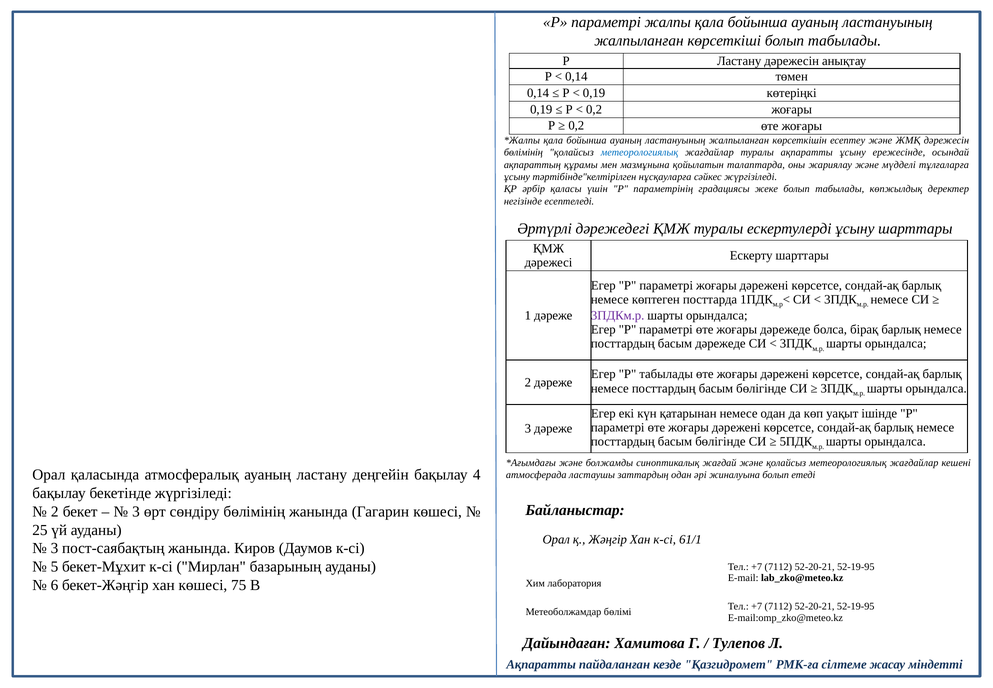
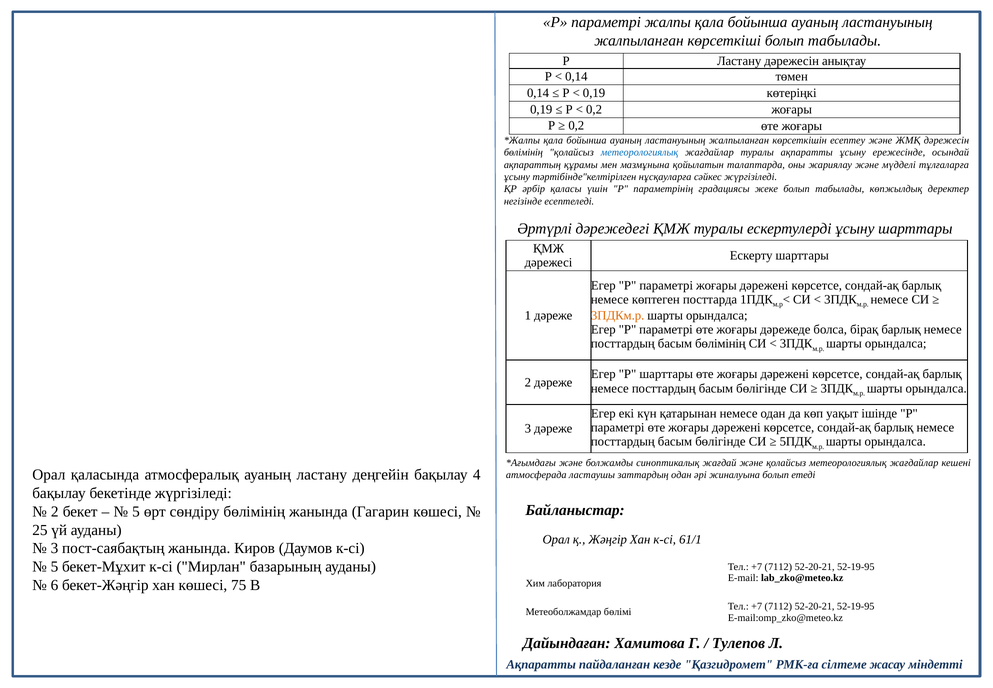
3ПДКм.р colour: purple -> orange (618, 315)
басым дәрежеде: дәрежеде -> бөлімінің (720, 343)
Р табылады: табылады -> шарттары (666, 374)
3: 3 -> 5 (136, 511)
